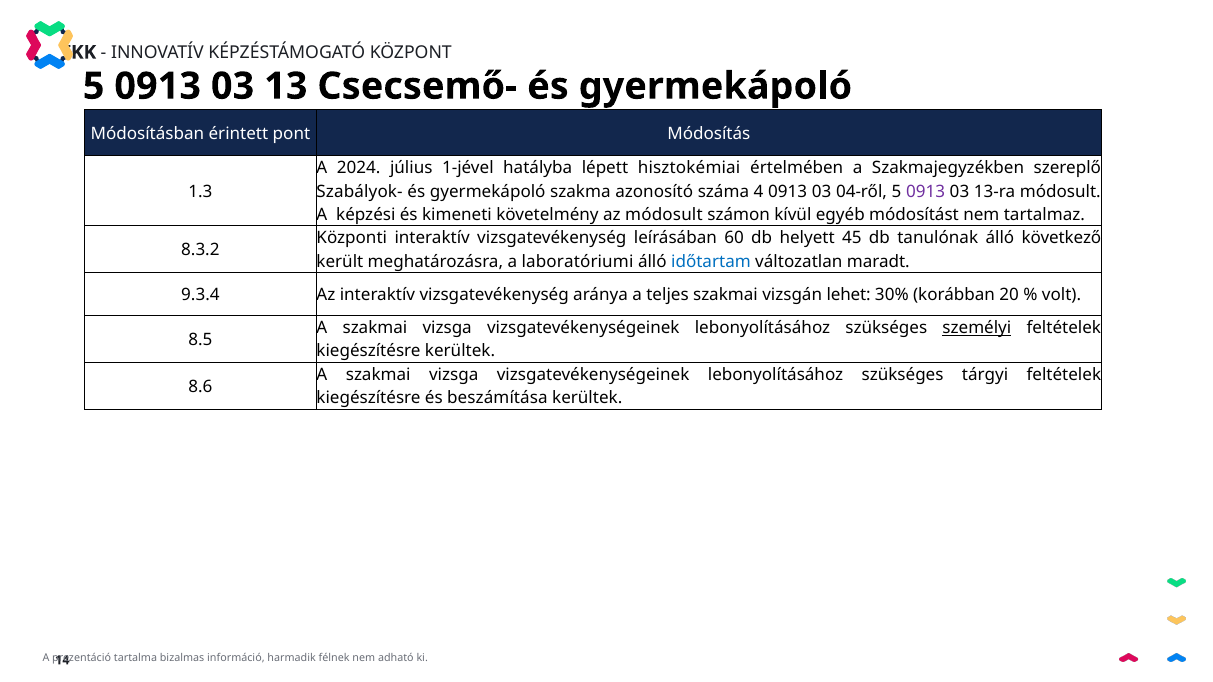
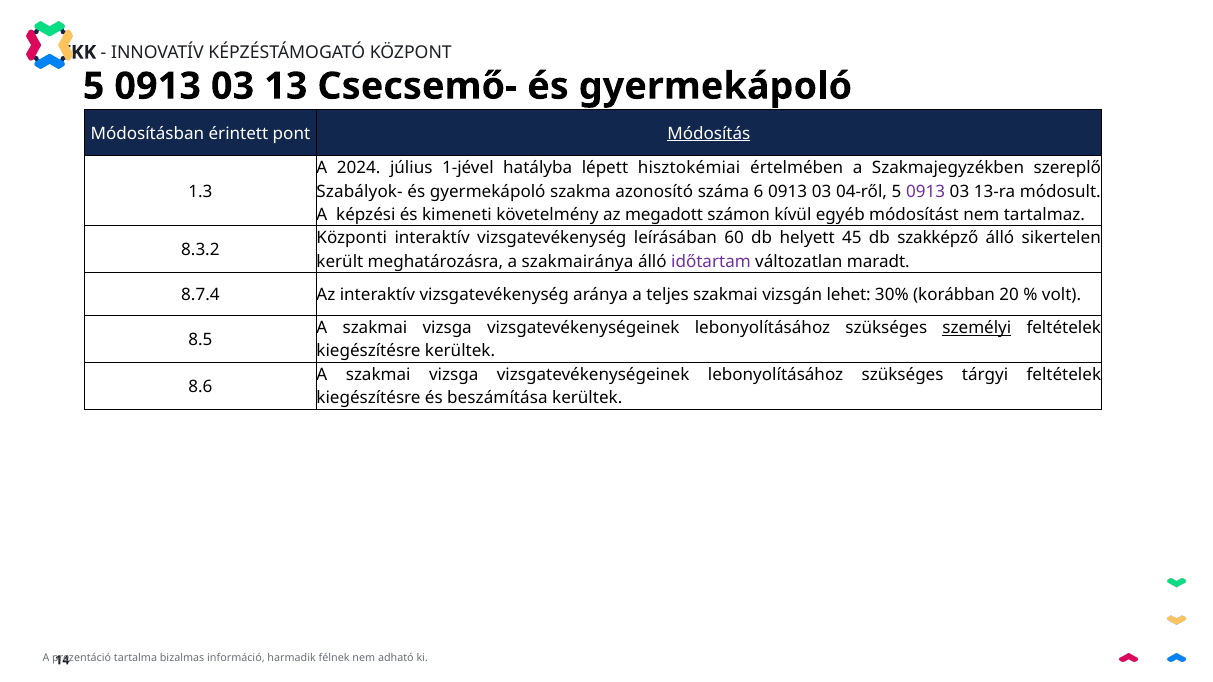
Módosítás underline: none -> present (709, 134)
4: 4 -> 6 (759, 191)
az módosult: módosult -> megadott (664, 215)
tanulónak: tanulónak -> szakképző (938, 238)
következő: következő -> sikertelen (1061, 238)
laboratóriumi: laboratóriumi -> szakmairánya (577, 262)
időtartam colour: blue -> purple (711, 262)
9.3.4: 9.3.4 -> 8.7.4 (200, 295)
